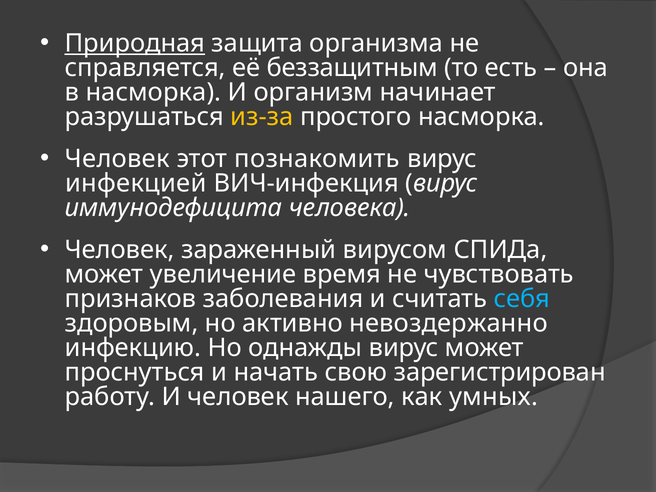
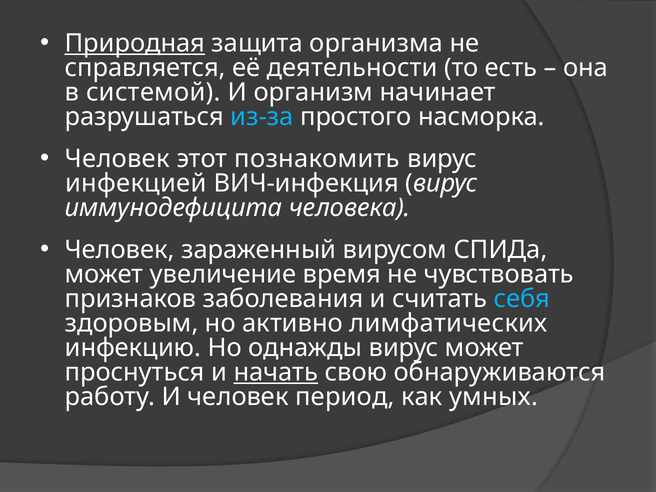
беззащитным: беззащитным -> деятельности (352, 68)
в насморка: насморка -> системой (153, 92)
из-за colour: yellow -> light blue (262, 117)
невоздержанно: невоздержанно -> лимфатических (448, 323)
начать underline: none -> present (276, 372)
зарегистрирован: зарегистрирован -> обнаруживаются (500, 372)
нашего: нашего -> период (345, 397)
